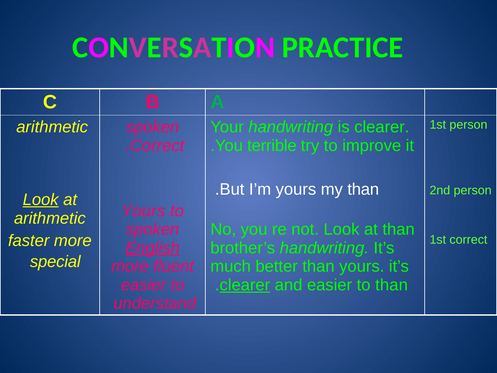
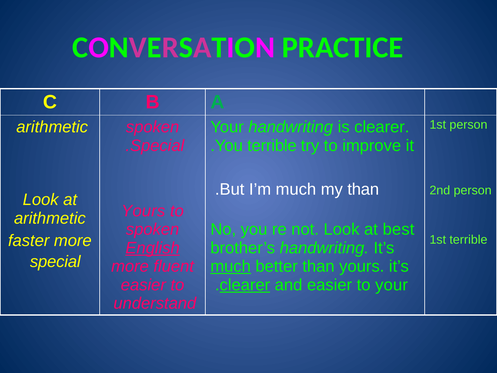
Correct: Correct -> Special (157, 146)
I’m yours: yours -> much (296, 189)
Look underline: present -> none (41, 200)
at than: than -> best (398, 229)
1st correct: correct -> terrible (468, 239)
much underline: none -> present (231, 266)
to than: than -> your (392, 285)
